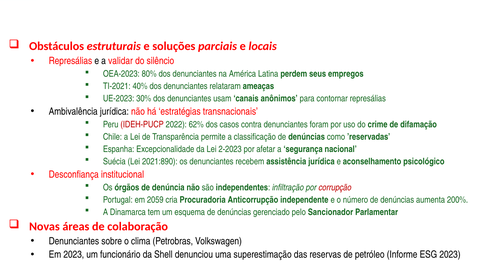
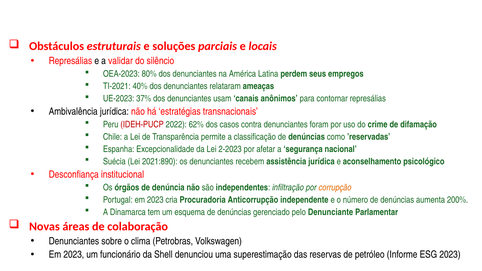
30%: 30% -> 37% (144, 99)
corrupção colour: red -> orange (335, 187)
Portugal em 2059: 2059 -> 2023 (155, 200)
Sancionador: Sancionador -> Denunciante (331, 212)
